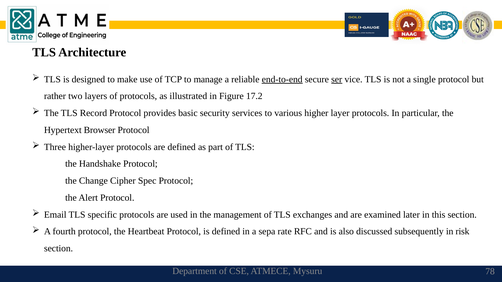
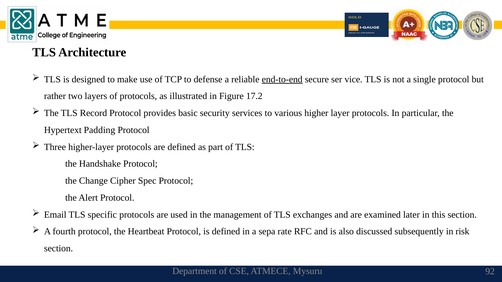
manage: manage -> defense (208, 79)
ser underline: present -> none (337, 79)
Browser: Browser -> Padding (100, 130)
78: 78 -> 92 (490, 272)
